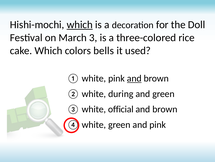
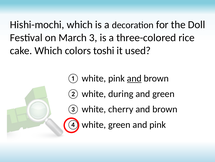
which underline: present -> none (80, 25)
bells: bells -> toshi (104, 50)
official: official -> cherry (121, 109)
